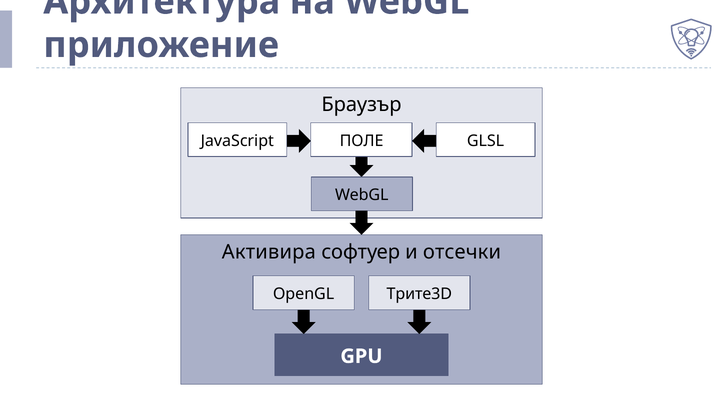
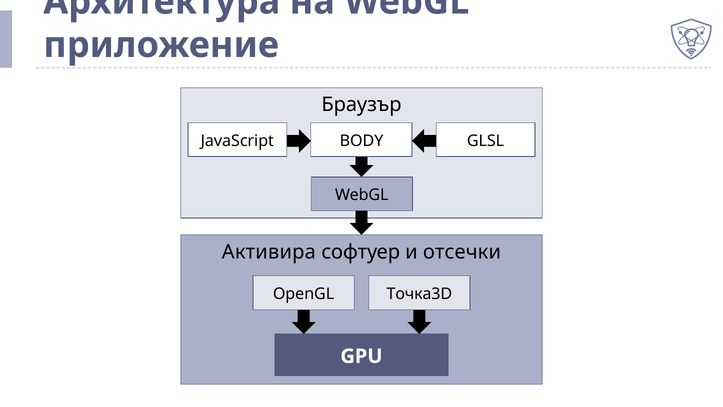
ПОЛЕ: ПОЛЕ -> BODY (361, 141)
Трите3D: Трите3D -> Точка3D (419, 294)
